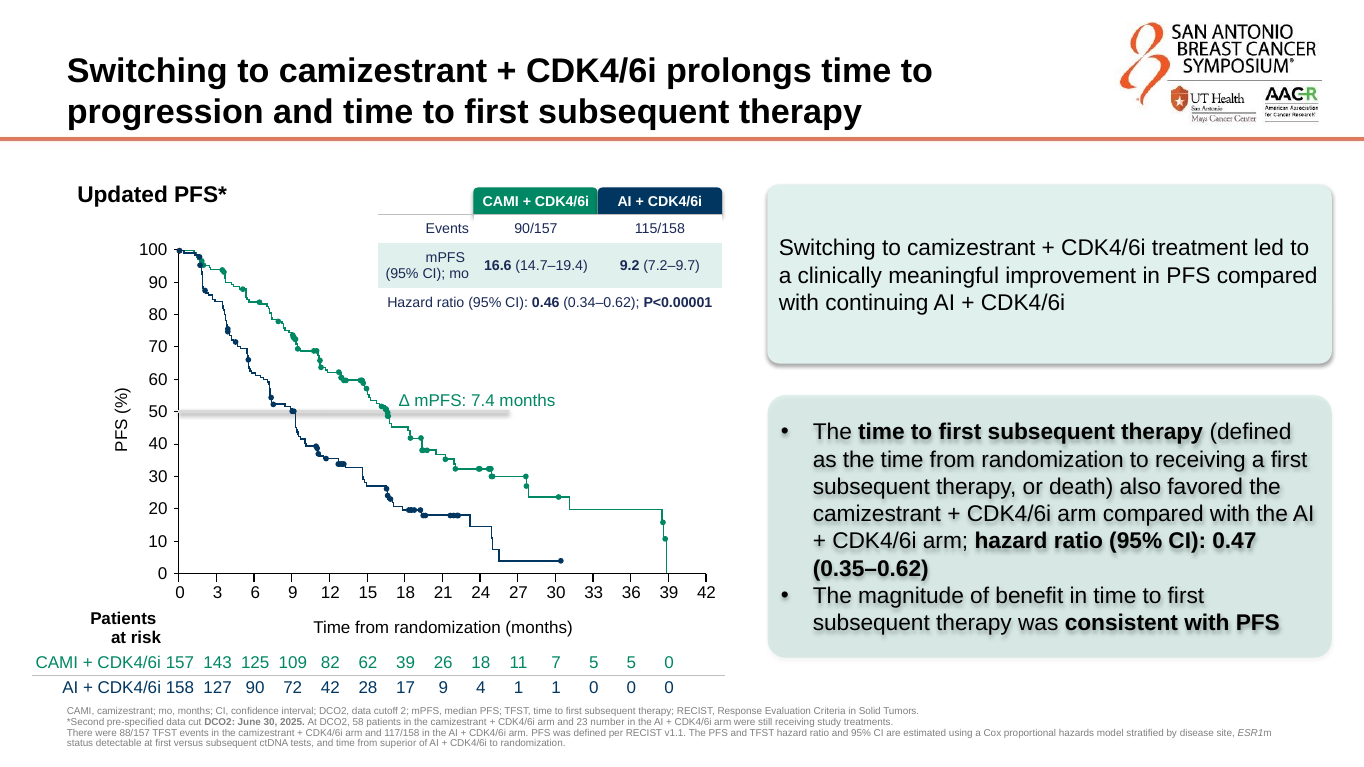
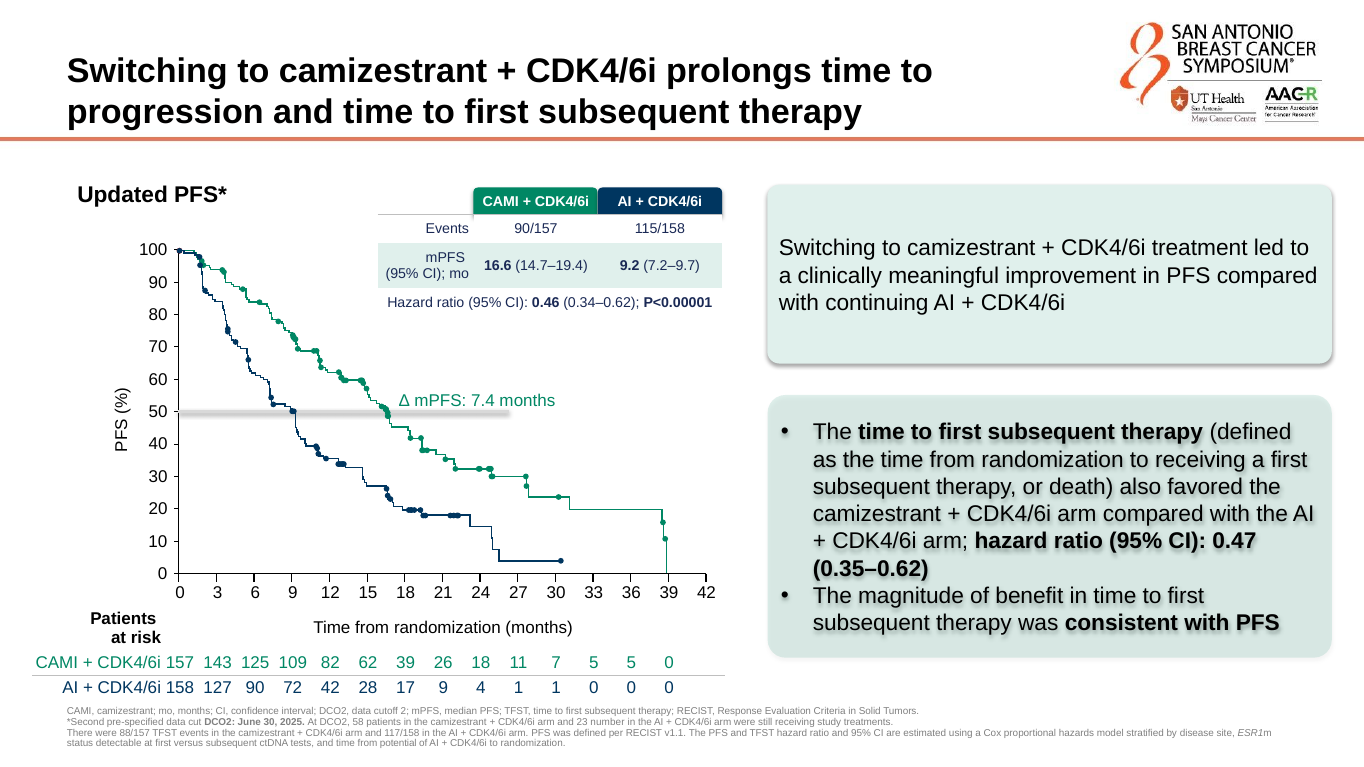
superior: superior -> potential (398, 744)
